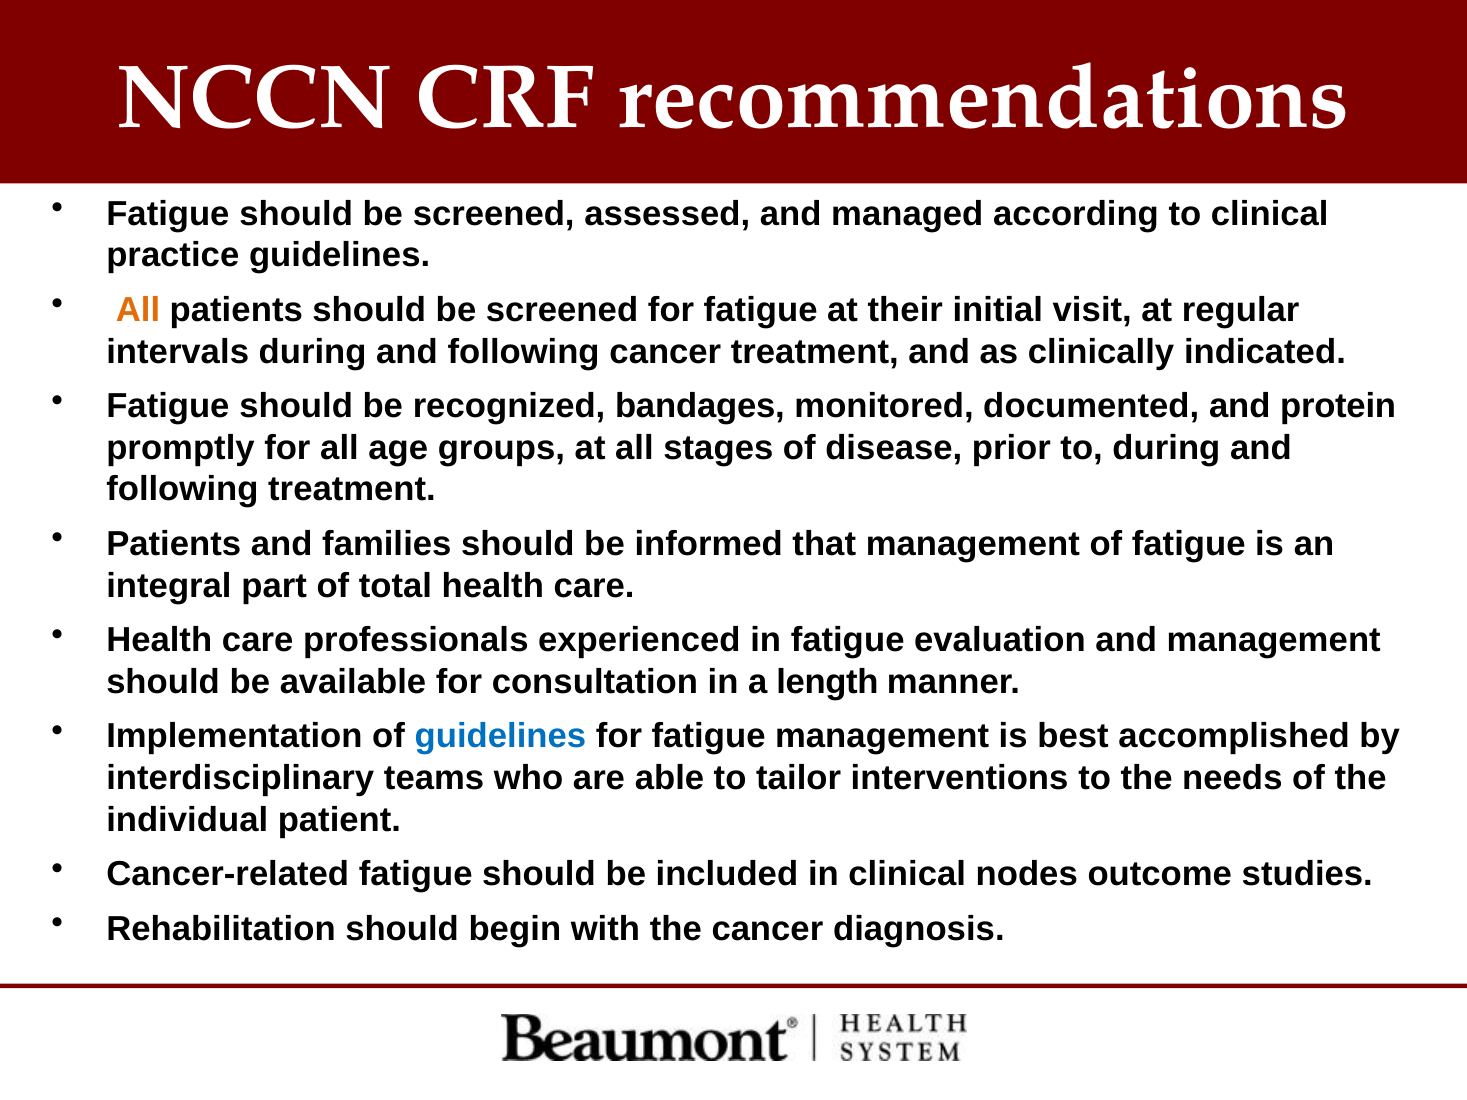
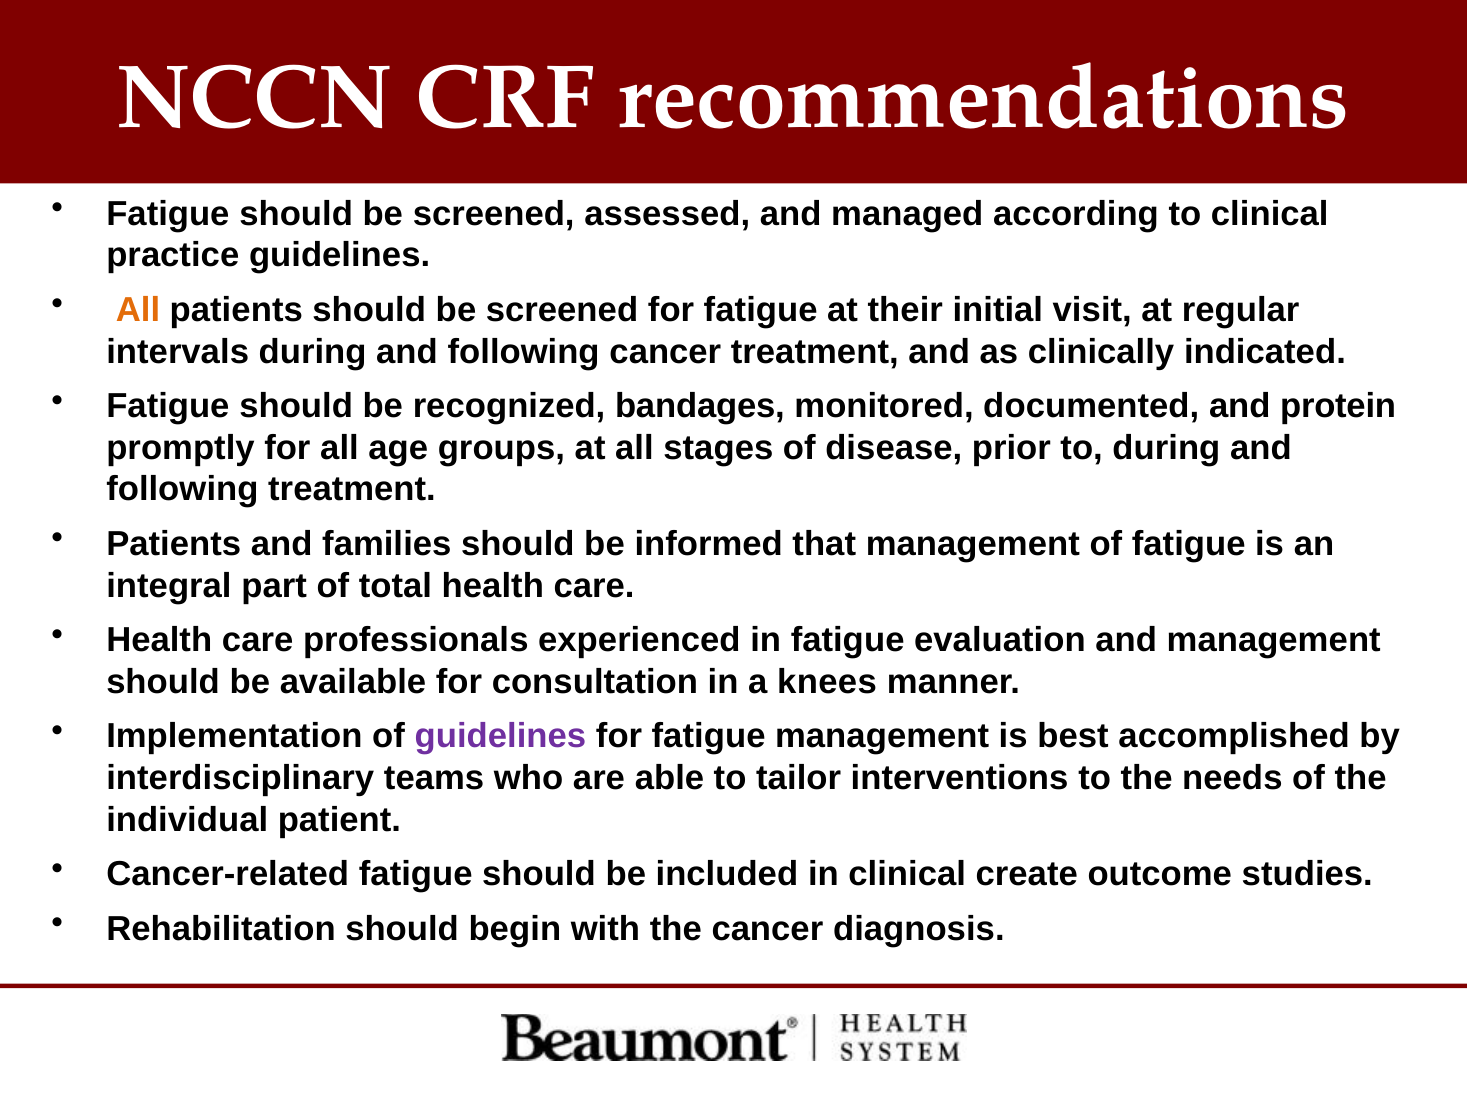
length: length -> knees (827, 682)
guidelines colour: blue -> purple (500, 737)
nodes: nodes -> create (1027, 874)
